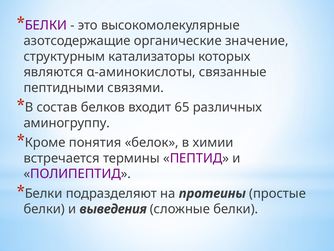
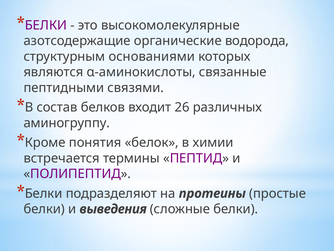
значение: значение -> водорода (257, 41)
катализаторы: катализаторы -> основаниями (152, 56)
65: 65 -> 26 (182, 107)
